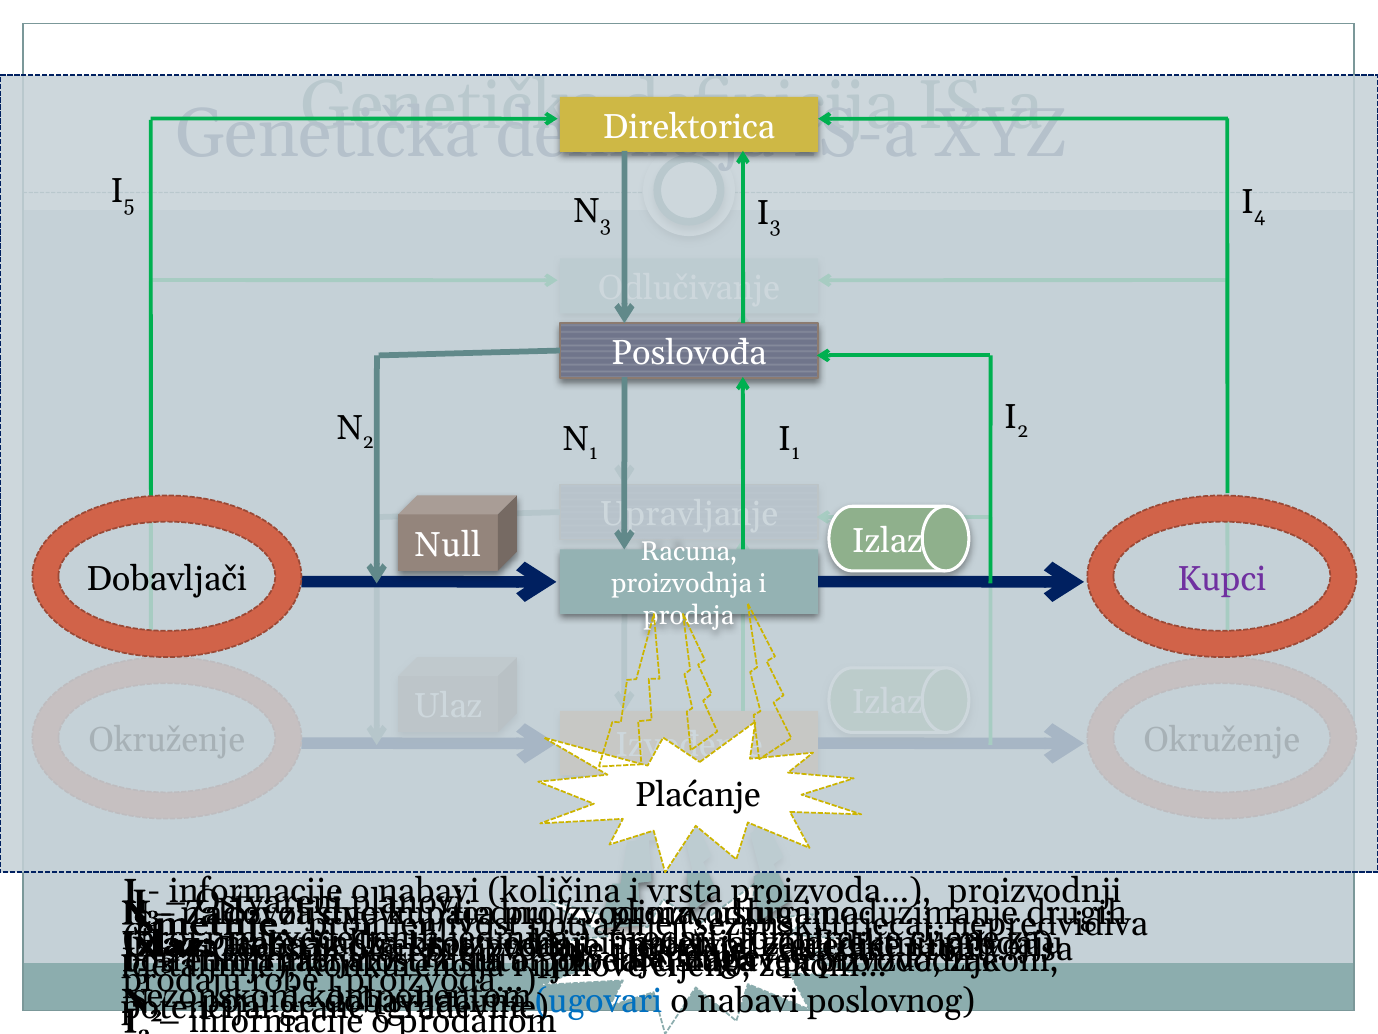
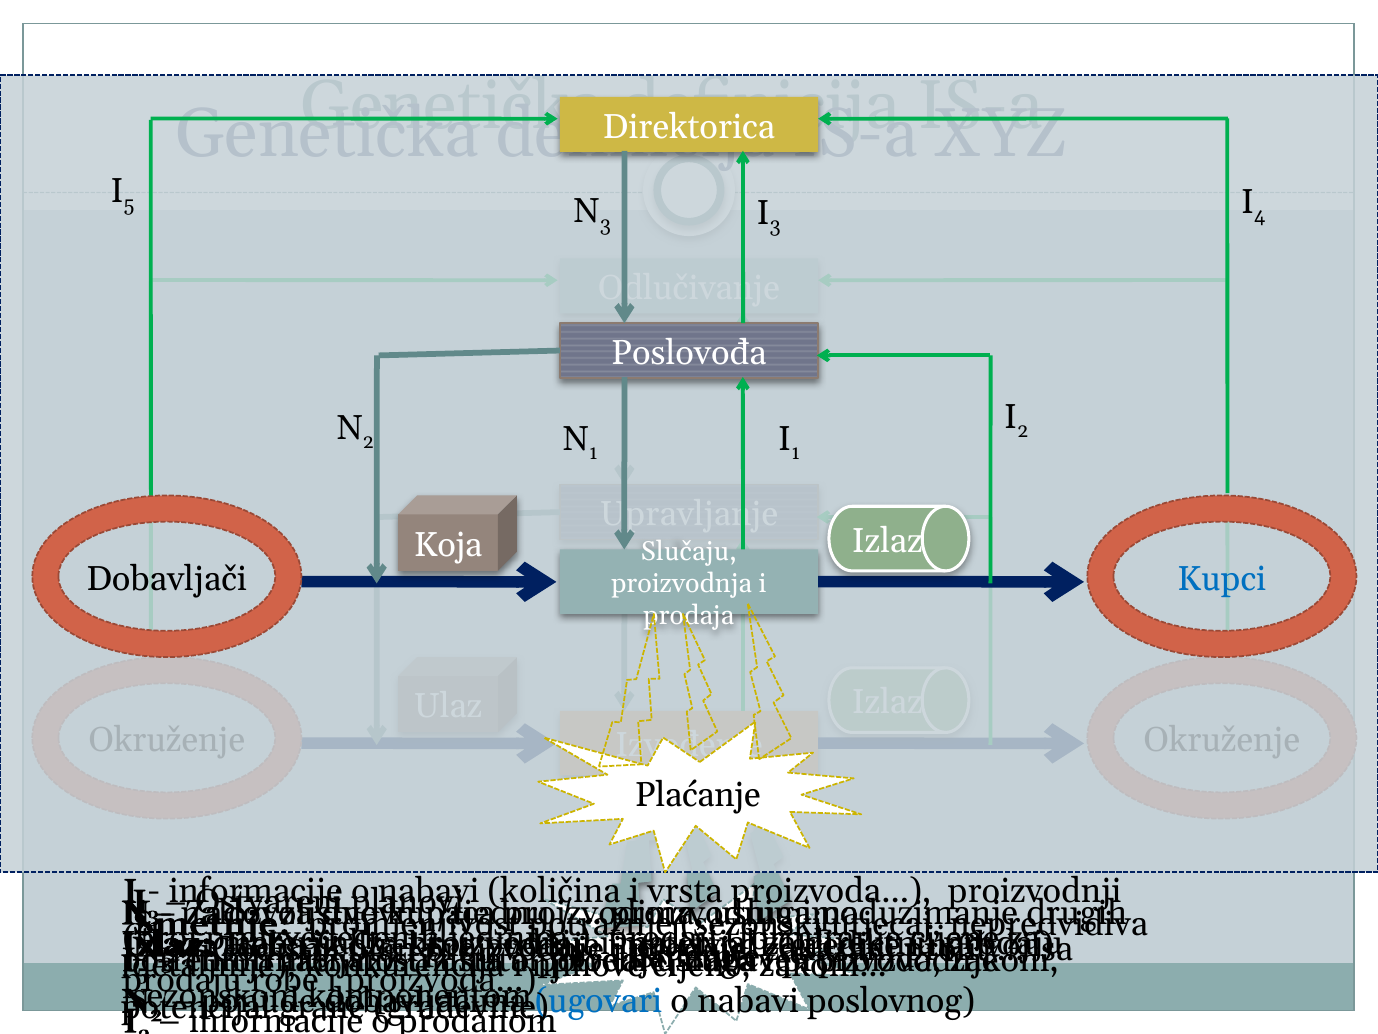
Null: Null -> Koja (448, 545)
Racuna: Racuna -> Slučaju (689, 551)
Kupci colour: purple -> blue (1222, 578)
